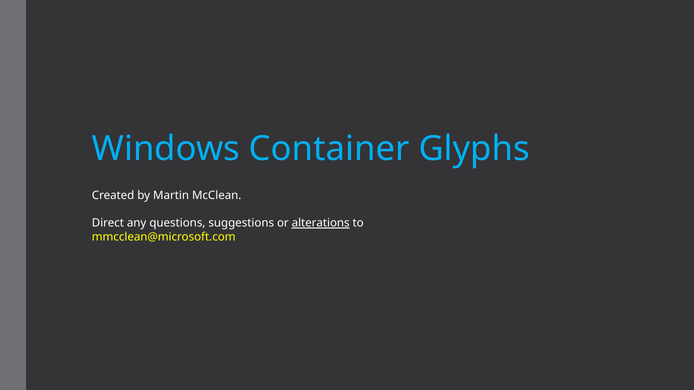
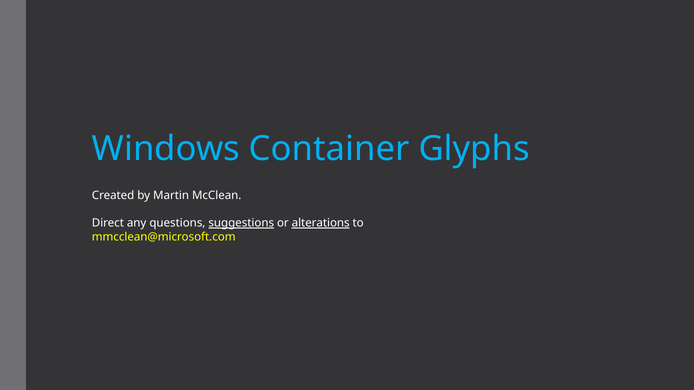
suggestions underline: none -> present (241, 223)
